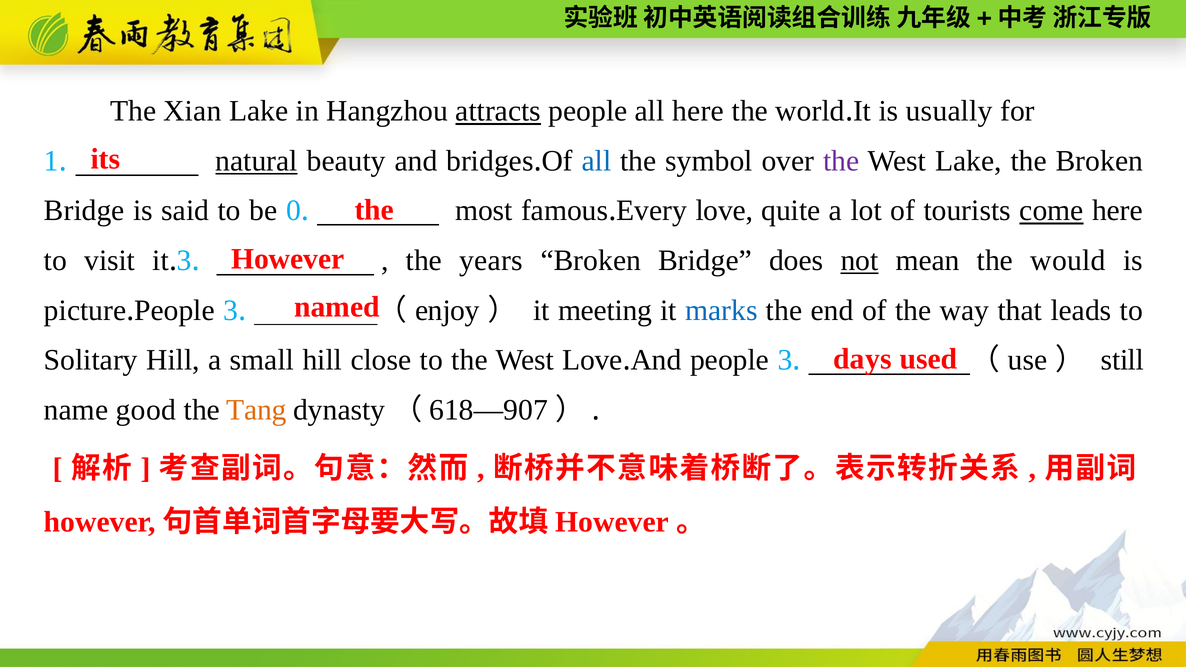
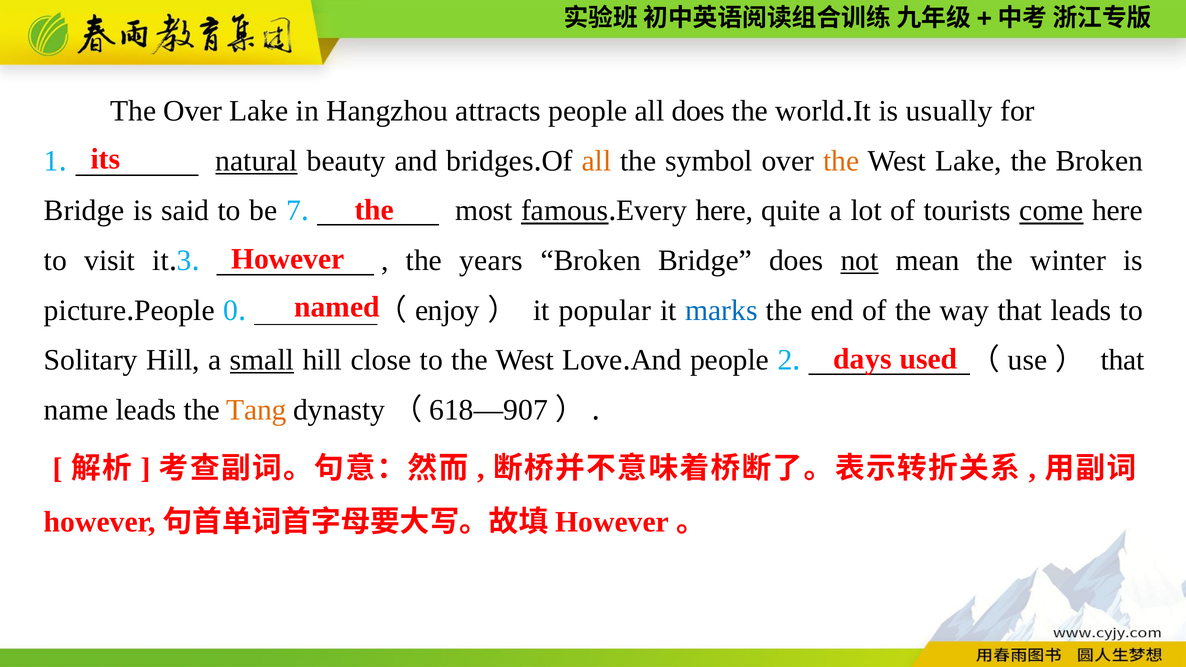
The Xian: Xian -> Over (193, 111)
attracts underline: present -> none (498, 111)
all here: here -> does (698, 111)
all colour: blue -> orange (597, 161)
the colour: purple -> orange (841, 161)
0: 0 -> 7 (294, 211)
famous underline: none -> present (565, 211)
love: love -> here (724, 211)
would: would -> winter (1068, 261)
3: 3 -> 0 (231, 310)
meeting: meeting -> popular (605, 310)
small underline: none -> present (262, 360)
And people 3: 3 -> 2 (785, 360)
still: still -> that (1123, 360)
name good: good -> leads (146, 410)
